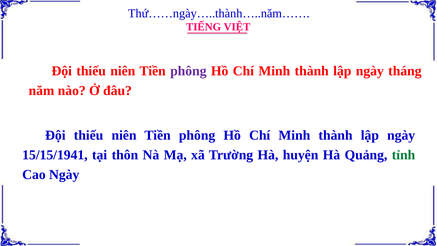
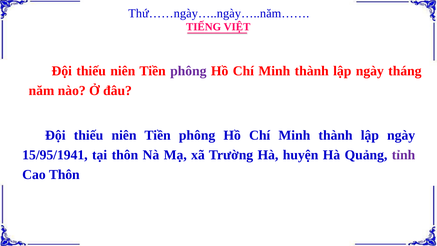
Thứ……ngày…..thành…..năm……: Thứ……ngày…..thành…..năm…… -> Thứ……ngày…..ngày…..năm…… (219, 13)
15/15/1941: 15/15/1941 -> 15/95/1941 (55, 155)
tỉnh colour: green -> purple (404, 155)
Cao Ngày: Ngày -> Thôn (64, 174)
